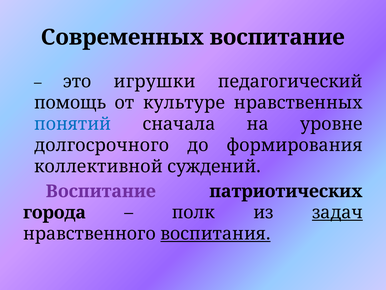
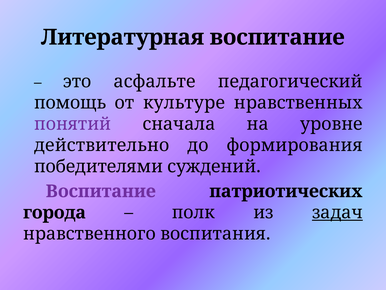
Современных: Современных -> Литературная (123, 37)
игрушки: игрушки -> асфальте (155, 81)
понятий colour: blue -> purple (73, 124)
долгосрочного: долгосрочного -> действительно (102, 145)
коллективной: коллективной -> победителями (99, 166)
воспитания underline: present -> none (215, 233)
